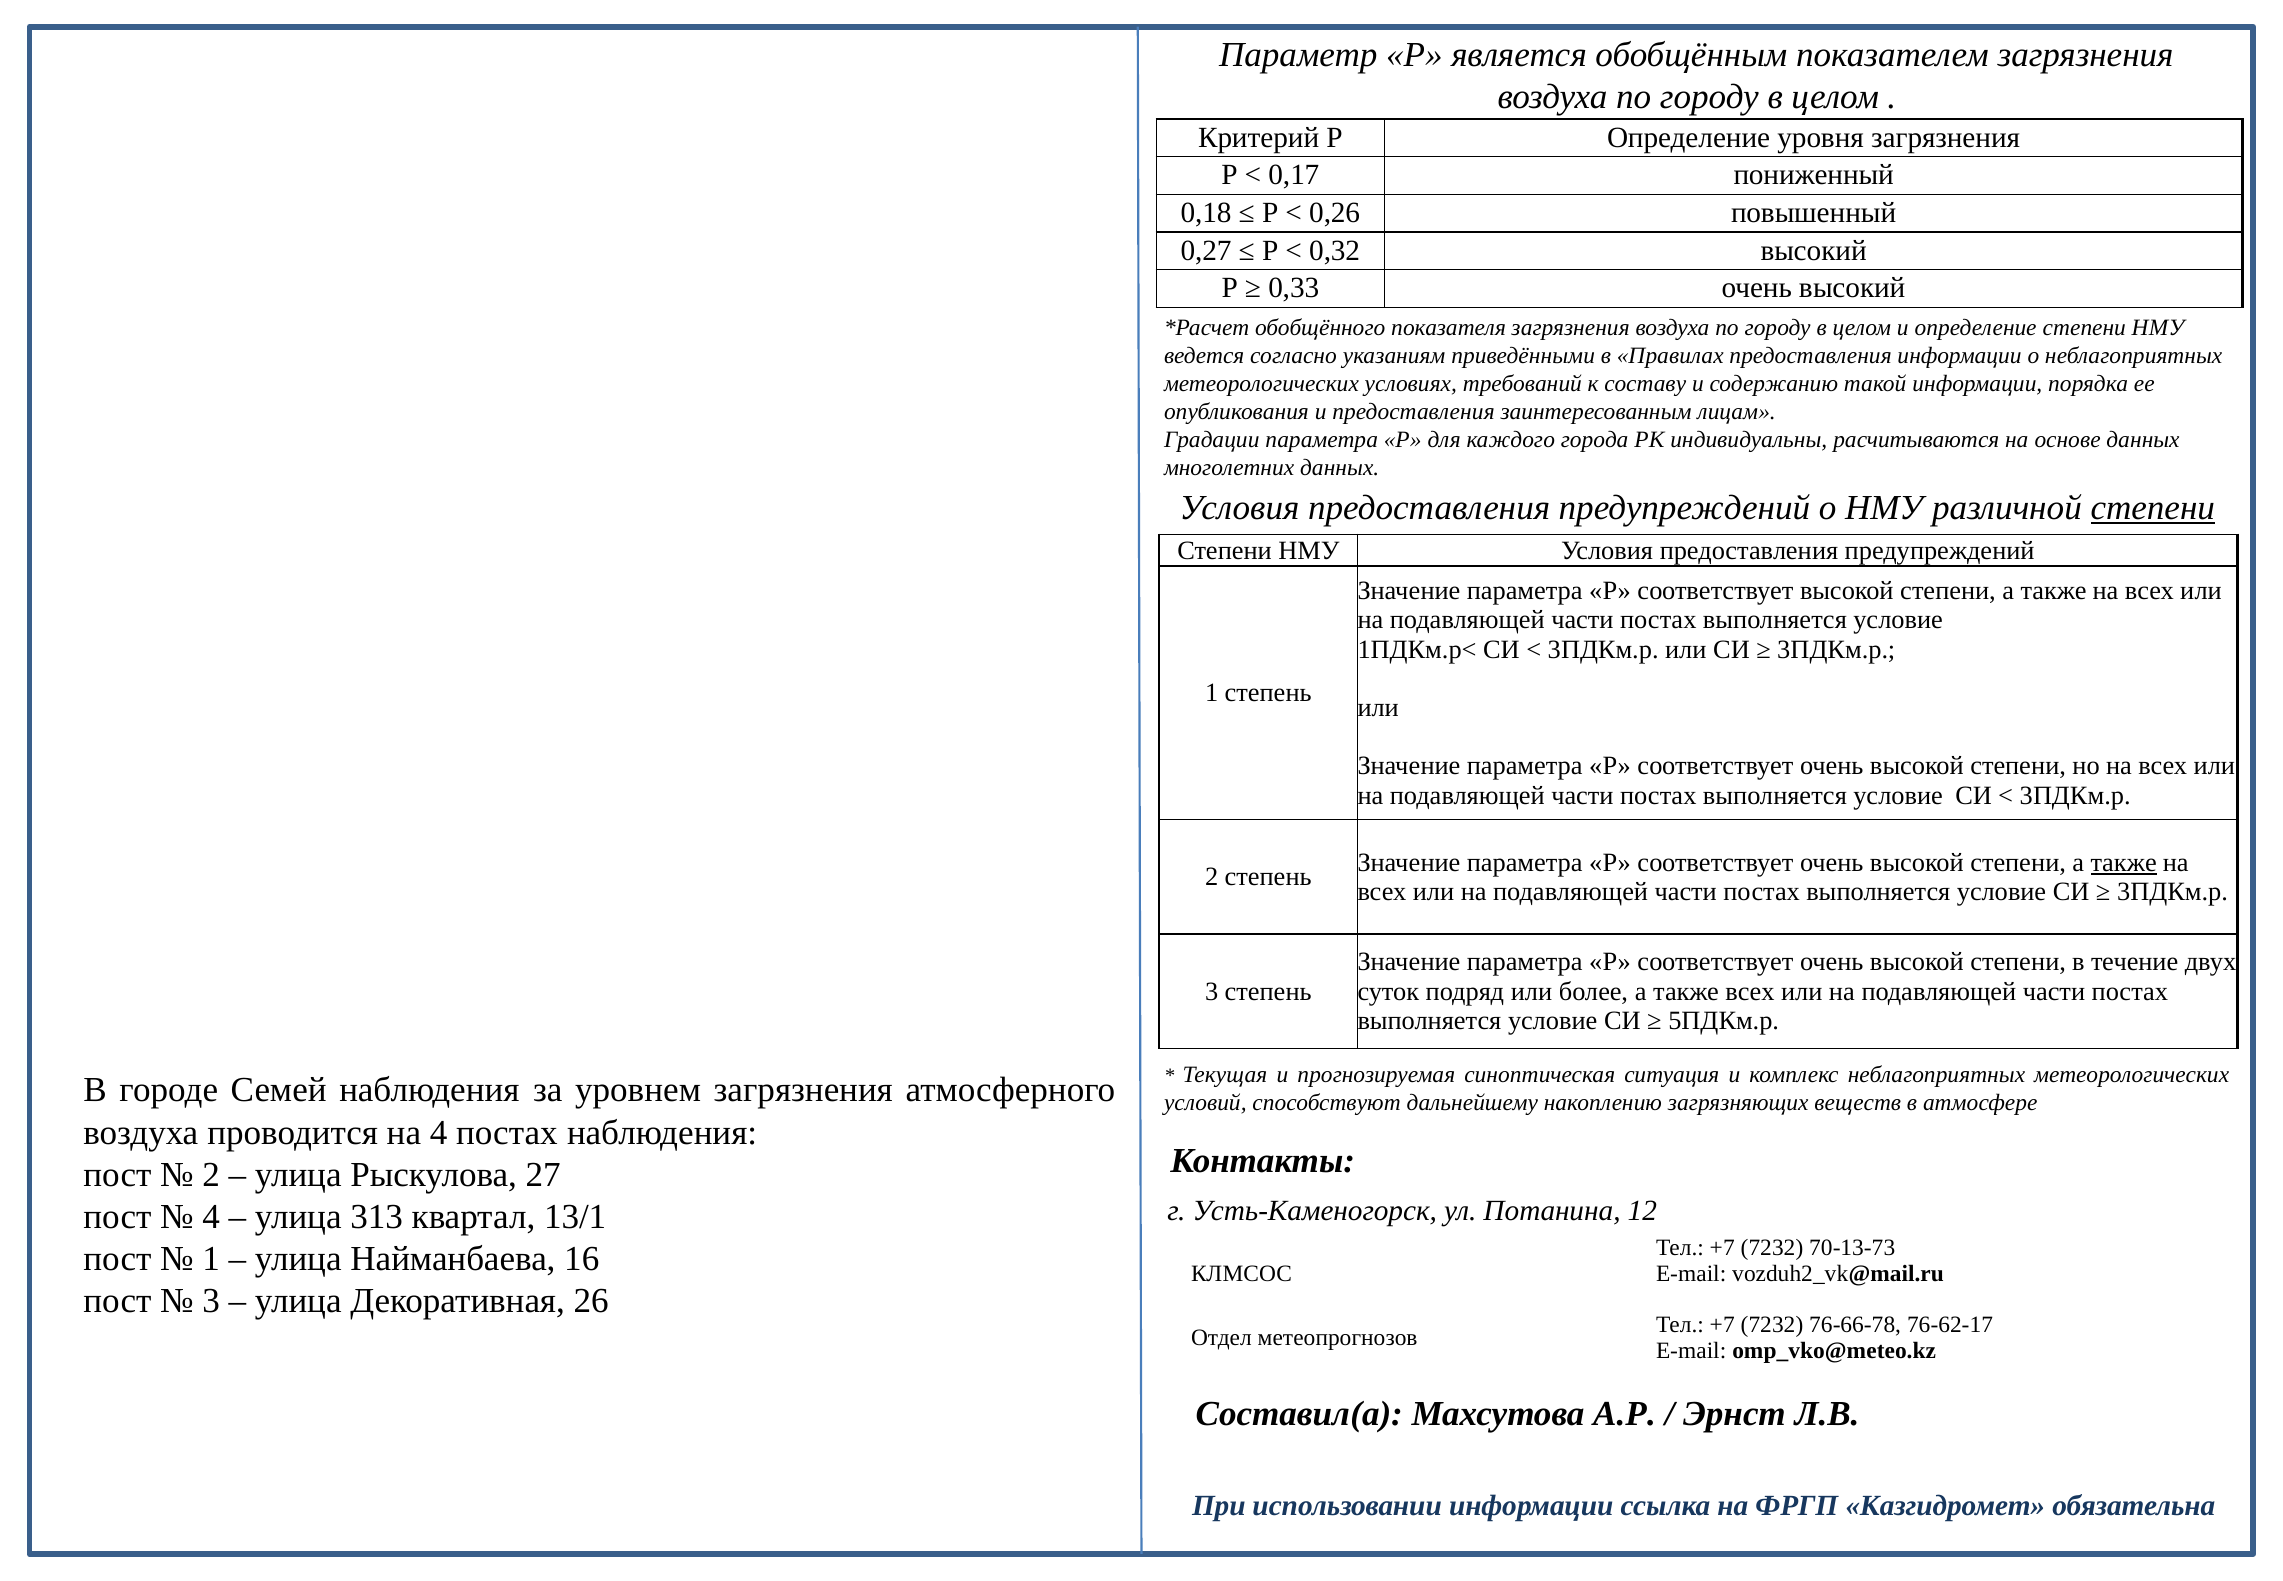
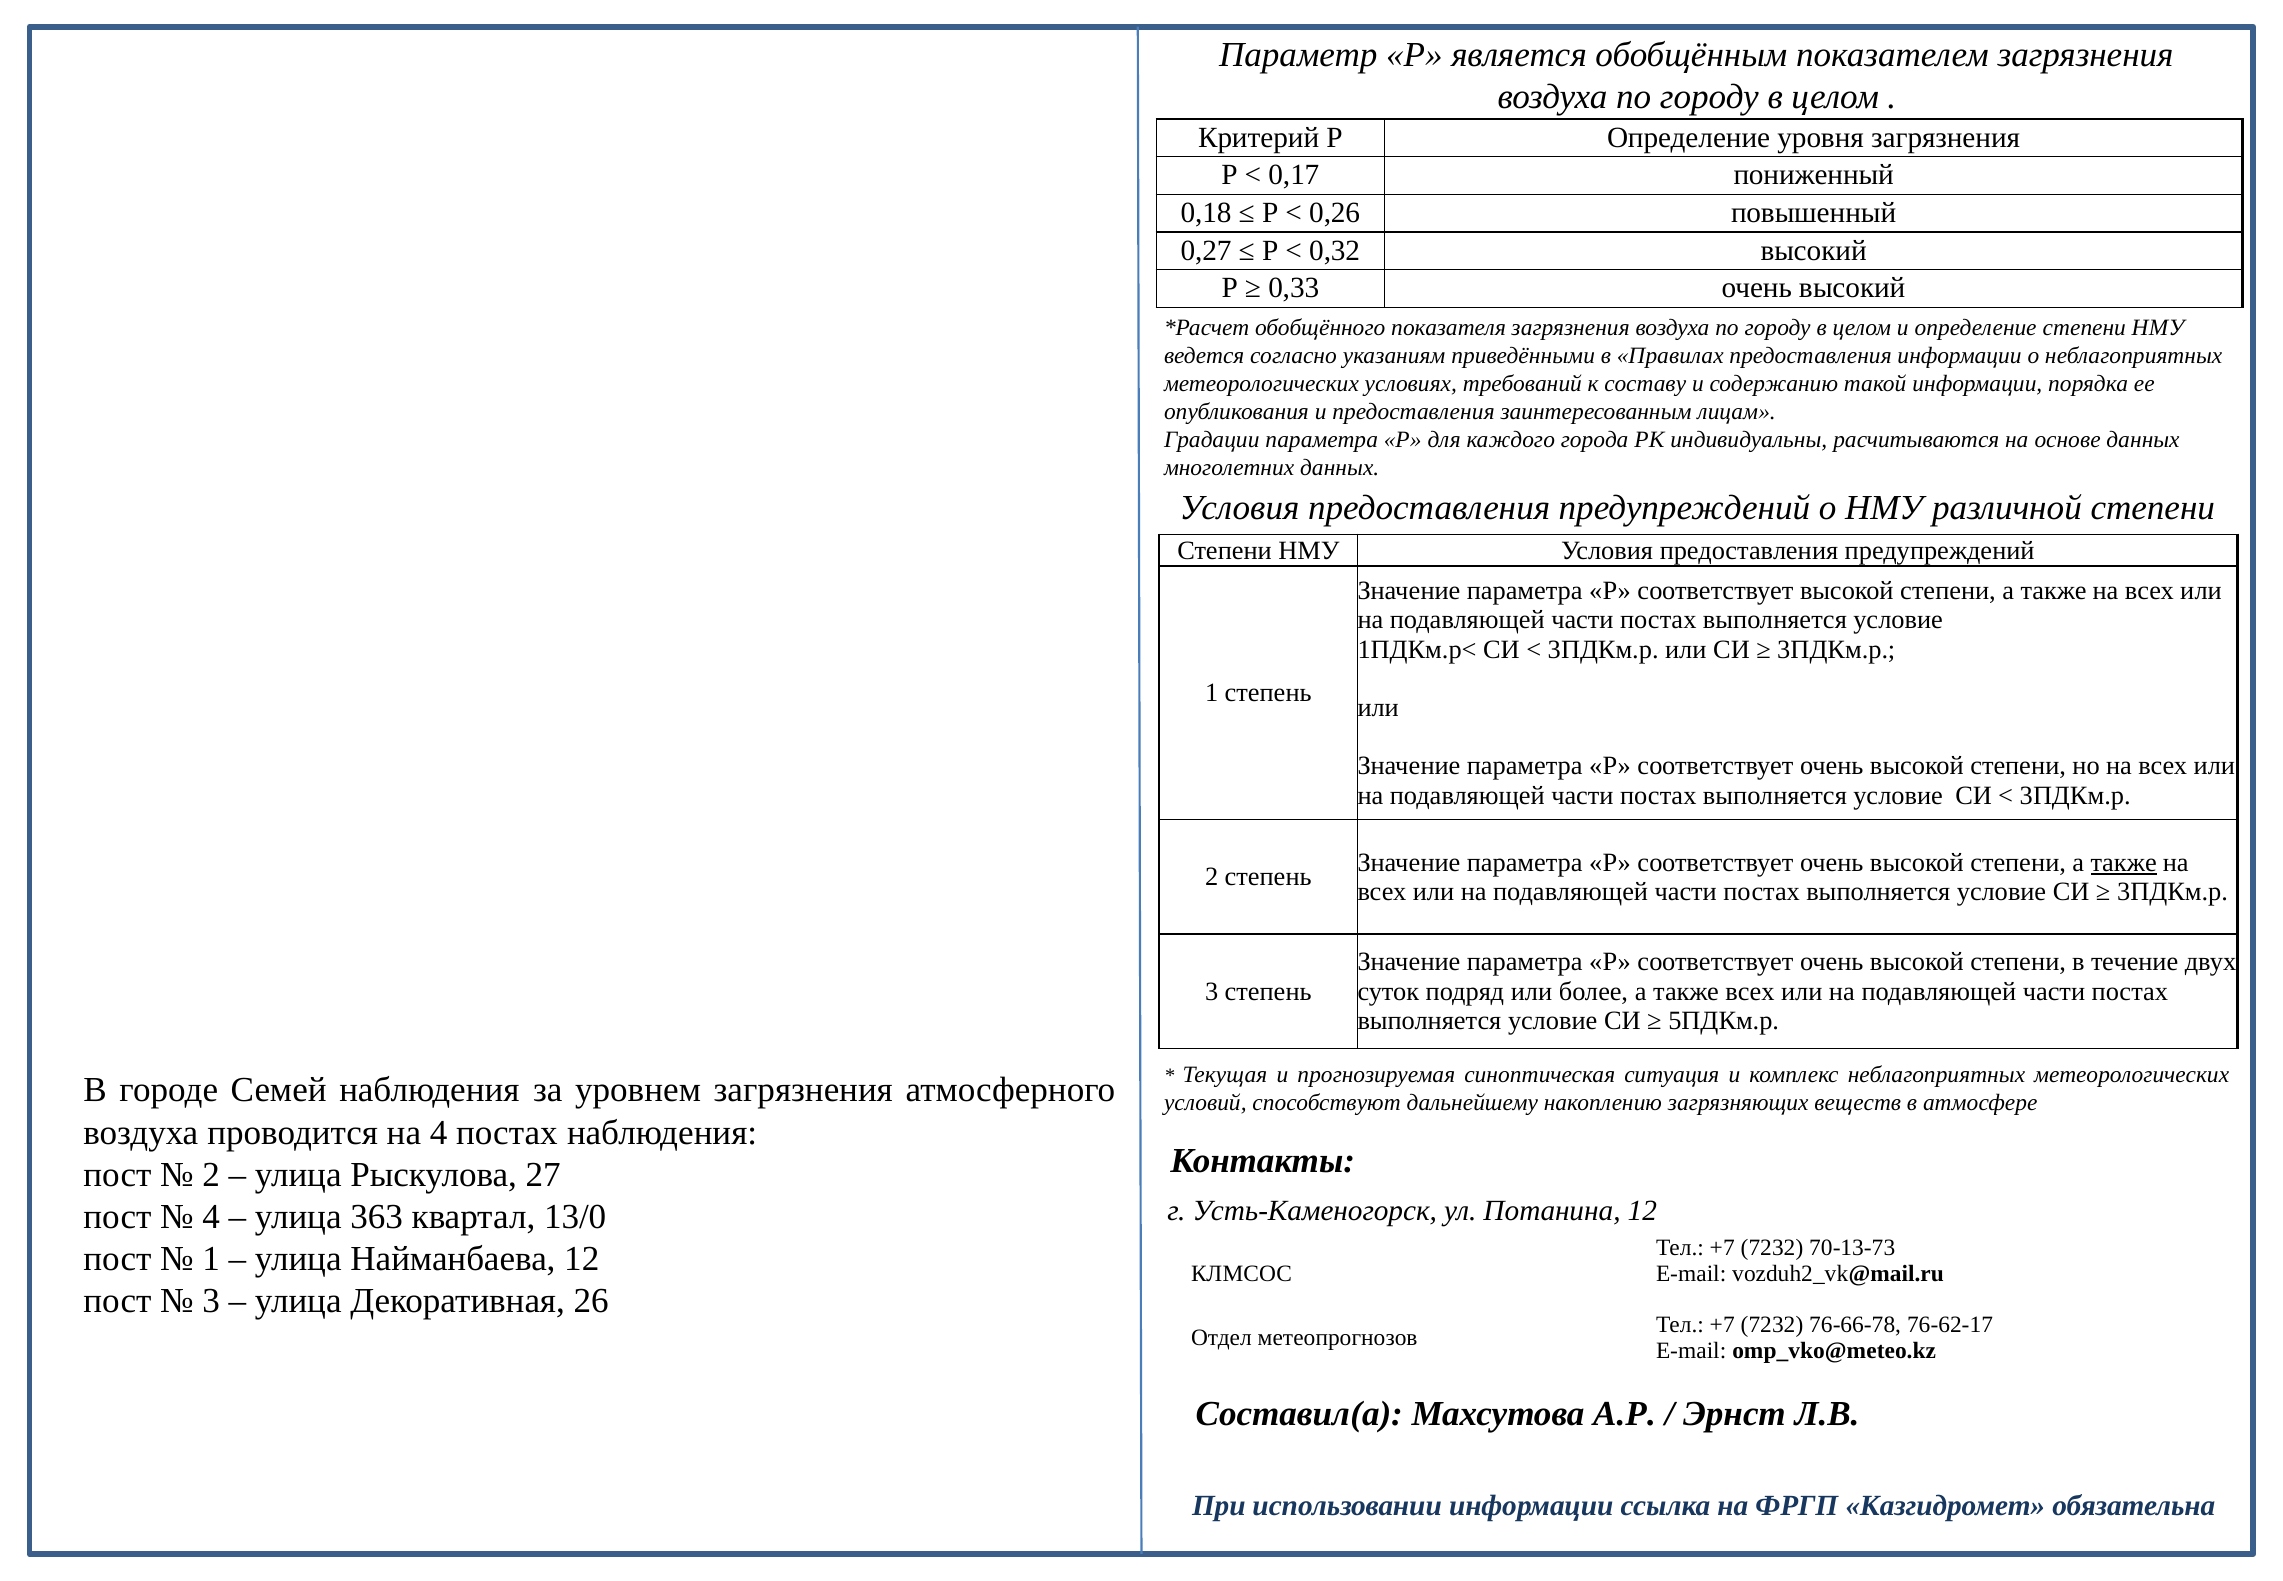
степени underline: present -> none (2153, 508)
313: 313 -> 363 (377, 1216)
13/1: 13/1 -> 13/0 (575, 1216)
Найманбаева 16: 16 -> 12 (582, 1259)
